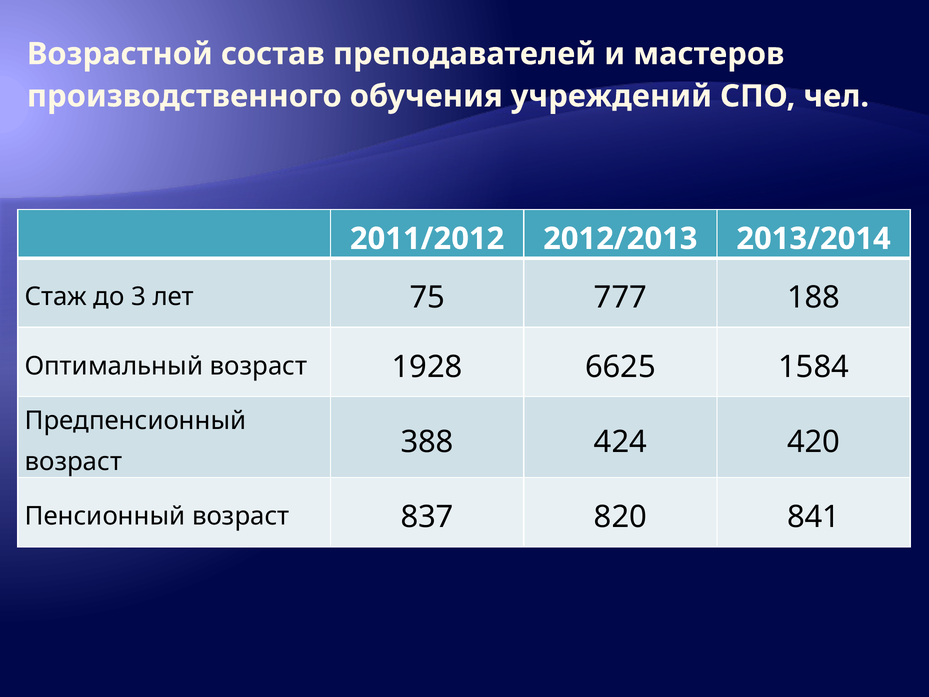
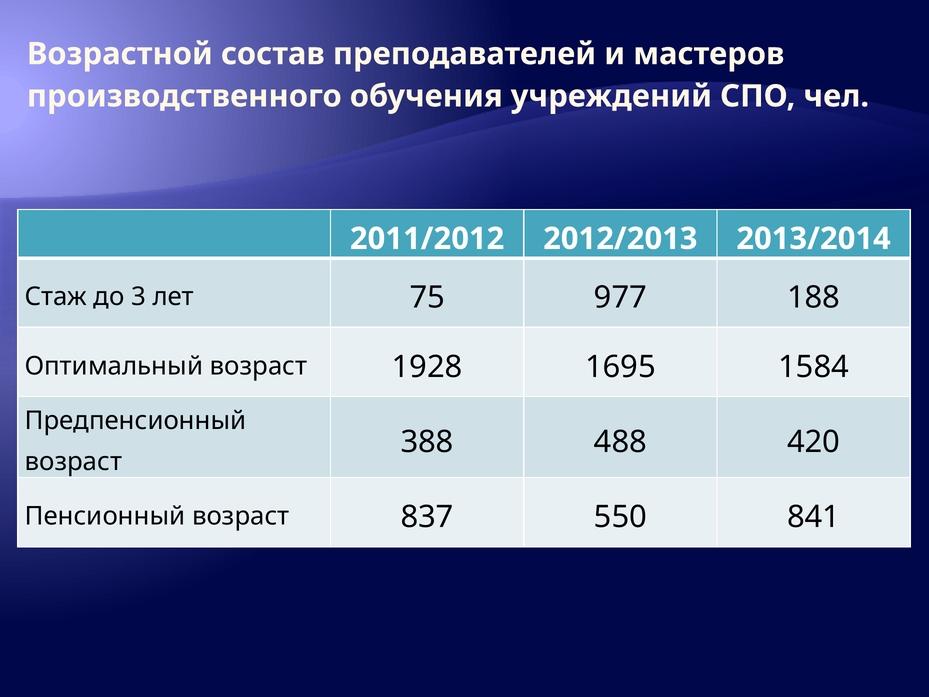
777: 777 -> 977 (620, 298)
6625: 6625 -> 1695 (620, 367)
424: 424 -> 488 (620, 442)
820: 820 -> 550 (620, 517)
